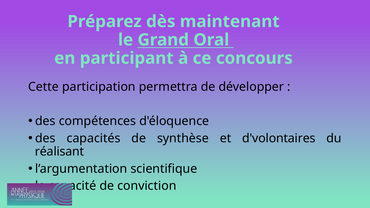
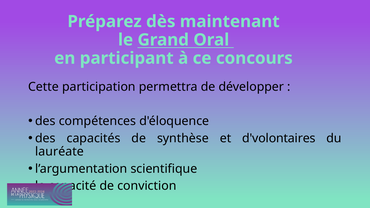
réalisant: réalisant -> lauréate (59, 152)
